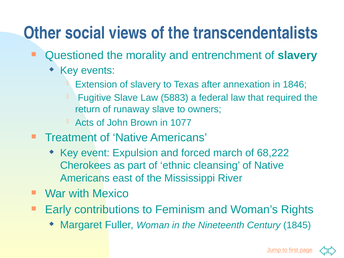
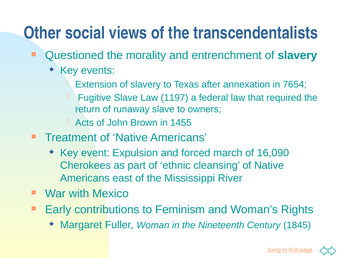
1846: 1846 -> 7654 (295, 84)
5883: 5883 -> 1197 (175, 98)
1077: 1077 -> 1455 (181, 123)
68,222: 68,222 -> 16,090 (273, 153)
